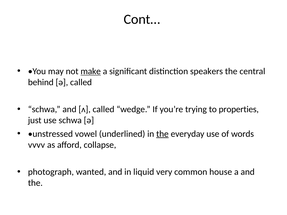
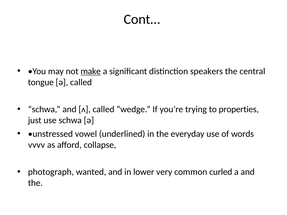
behind: behind -> tongue (41, 82)
the underline: present -> none (162, 134)
liquid: liquid -> lower (144, 172)
house: house -> curled (221, 172)
